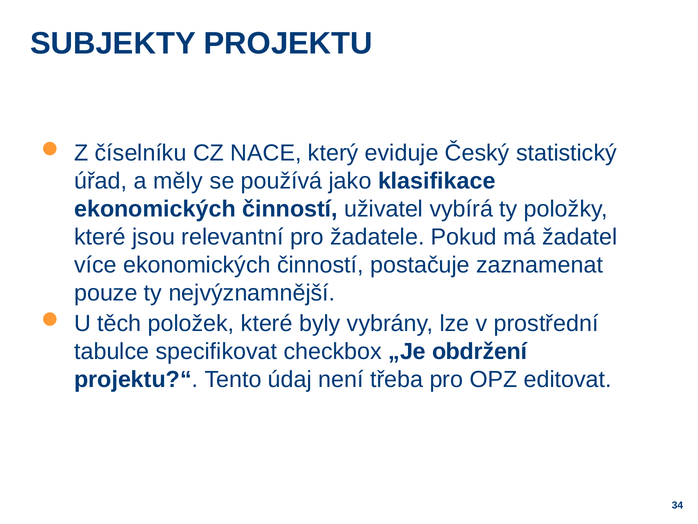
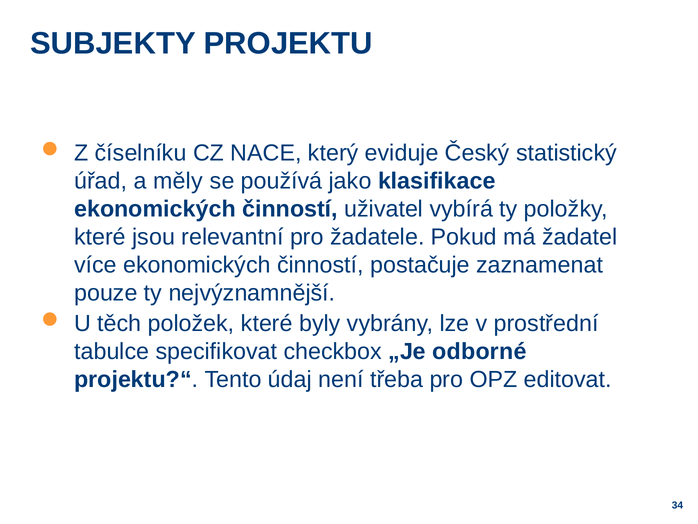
obdržení: obdržení -> odborné (479, 351)
